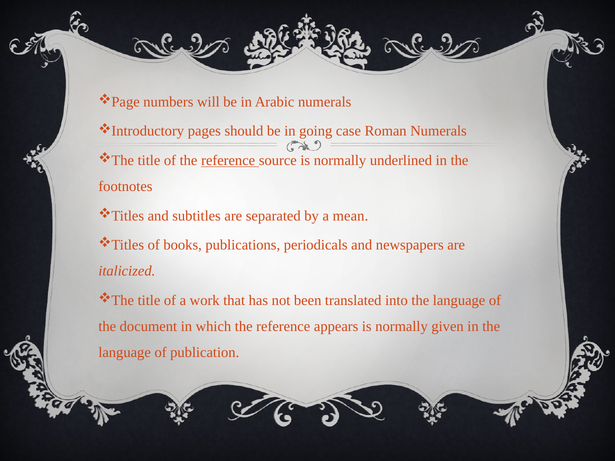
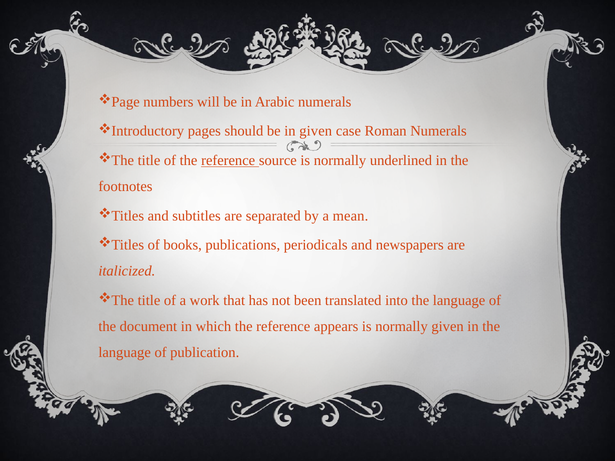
in going: going -> given (316, 131)
